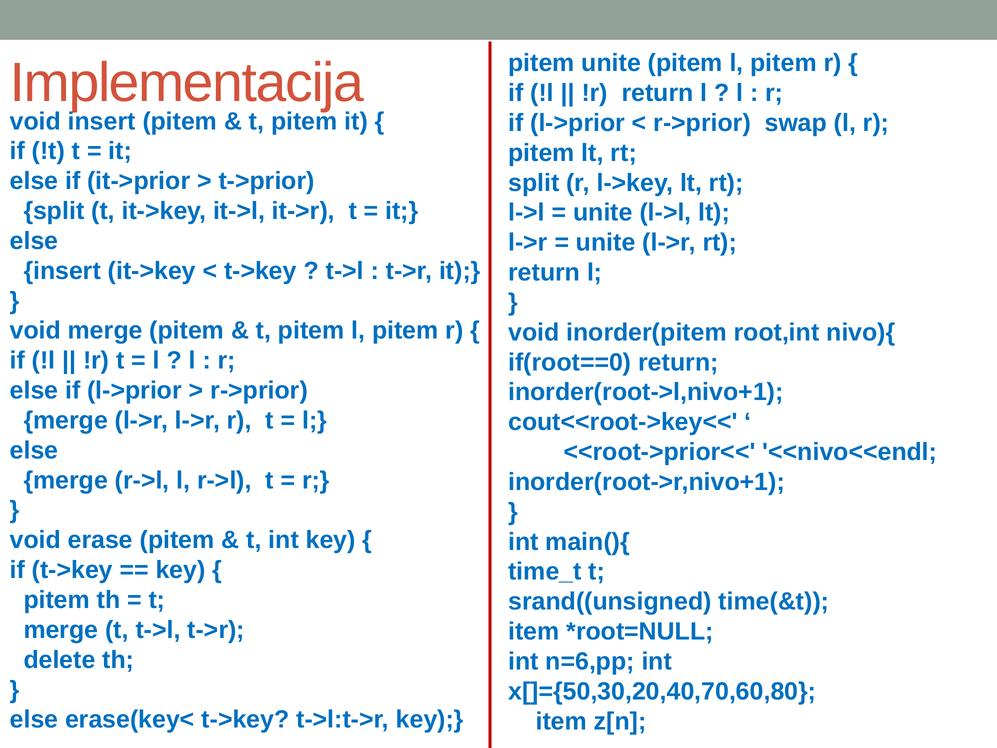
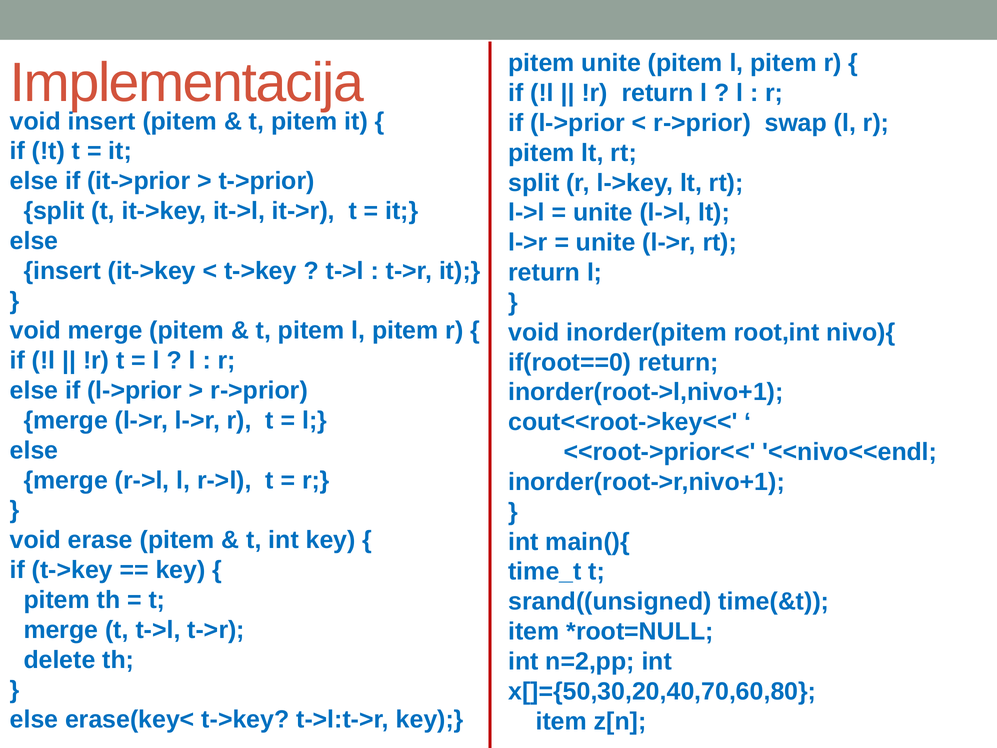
n=6,pp: n=6,pp -> n=2,pp (590, 661)
